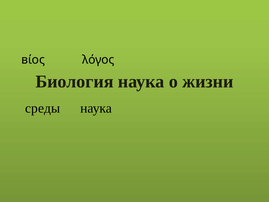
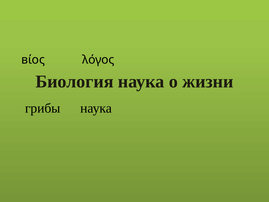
среды: среды -> грибы (43, 108)
